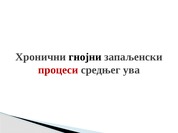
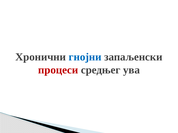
гнојни colour: black -> blue (85, 57)
